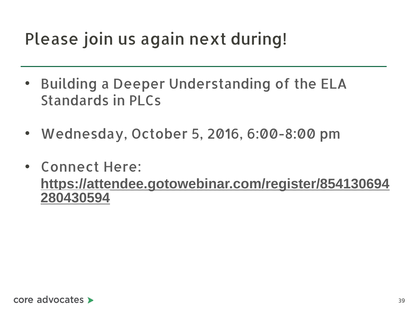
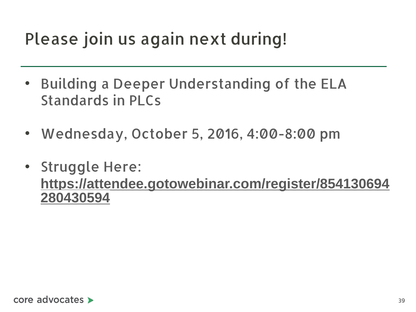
6:00-8:00: 6:00-8:00 -> 4:00-8:00 (281, 134)
Connect: Connect -> Struggle (70, 167)
